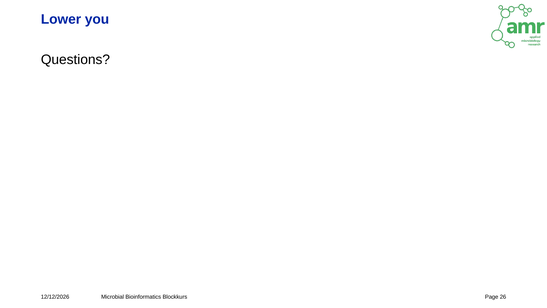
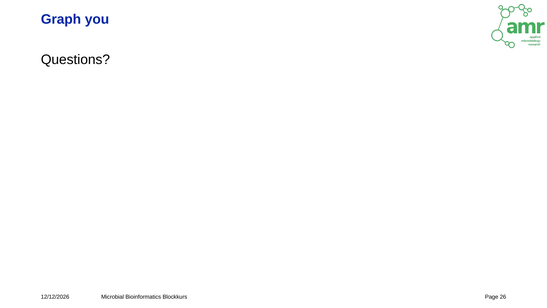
Lower: Lower -> Graph (61, 19)
